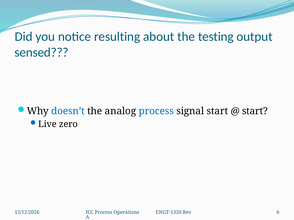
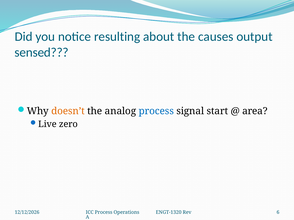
testing: testing -> causes (216, 37)
doesn’t colour: blue -> orange (68, 111)
start: start -> area (255, 111)
